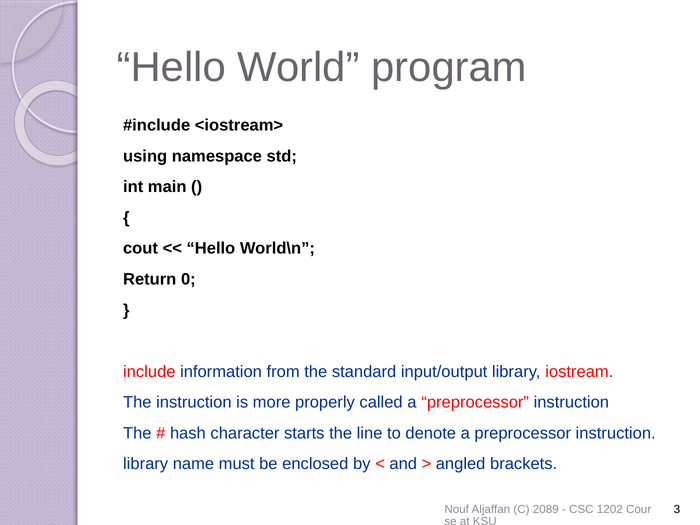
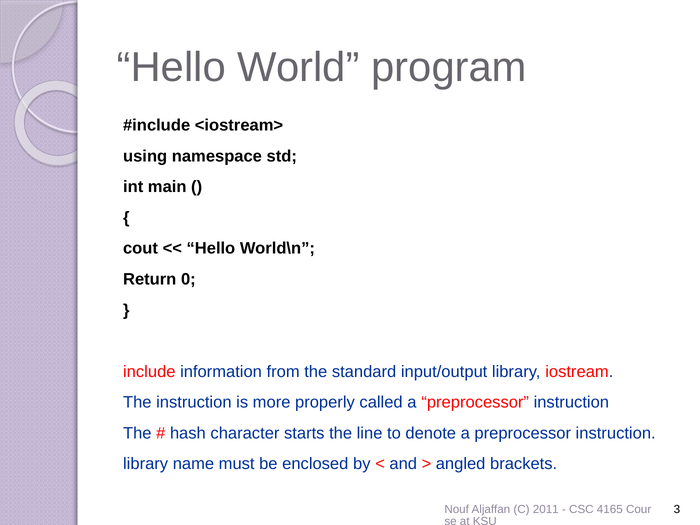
2089: 2089 -> 2011 (546, 509)
1202: 1202 -> 4165 (610, 509)
